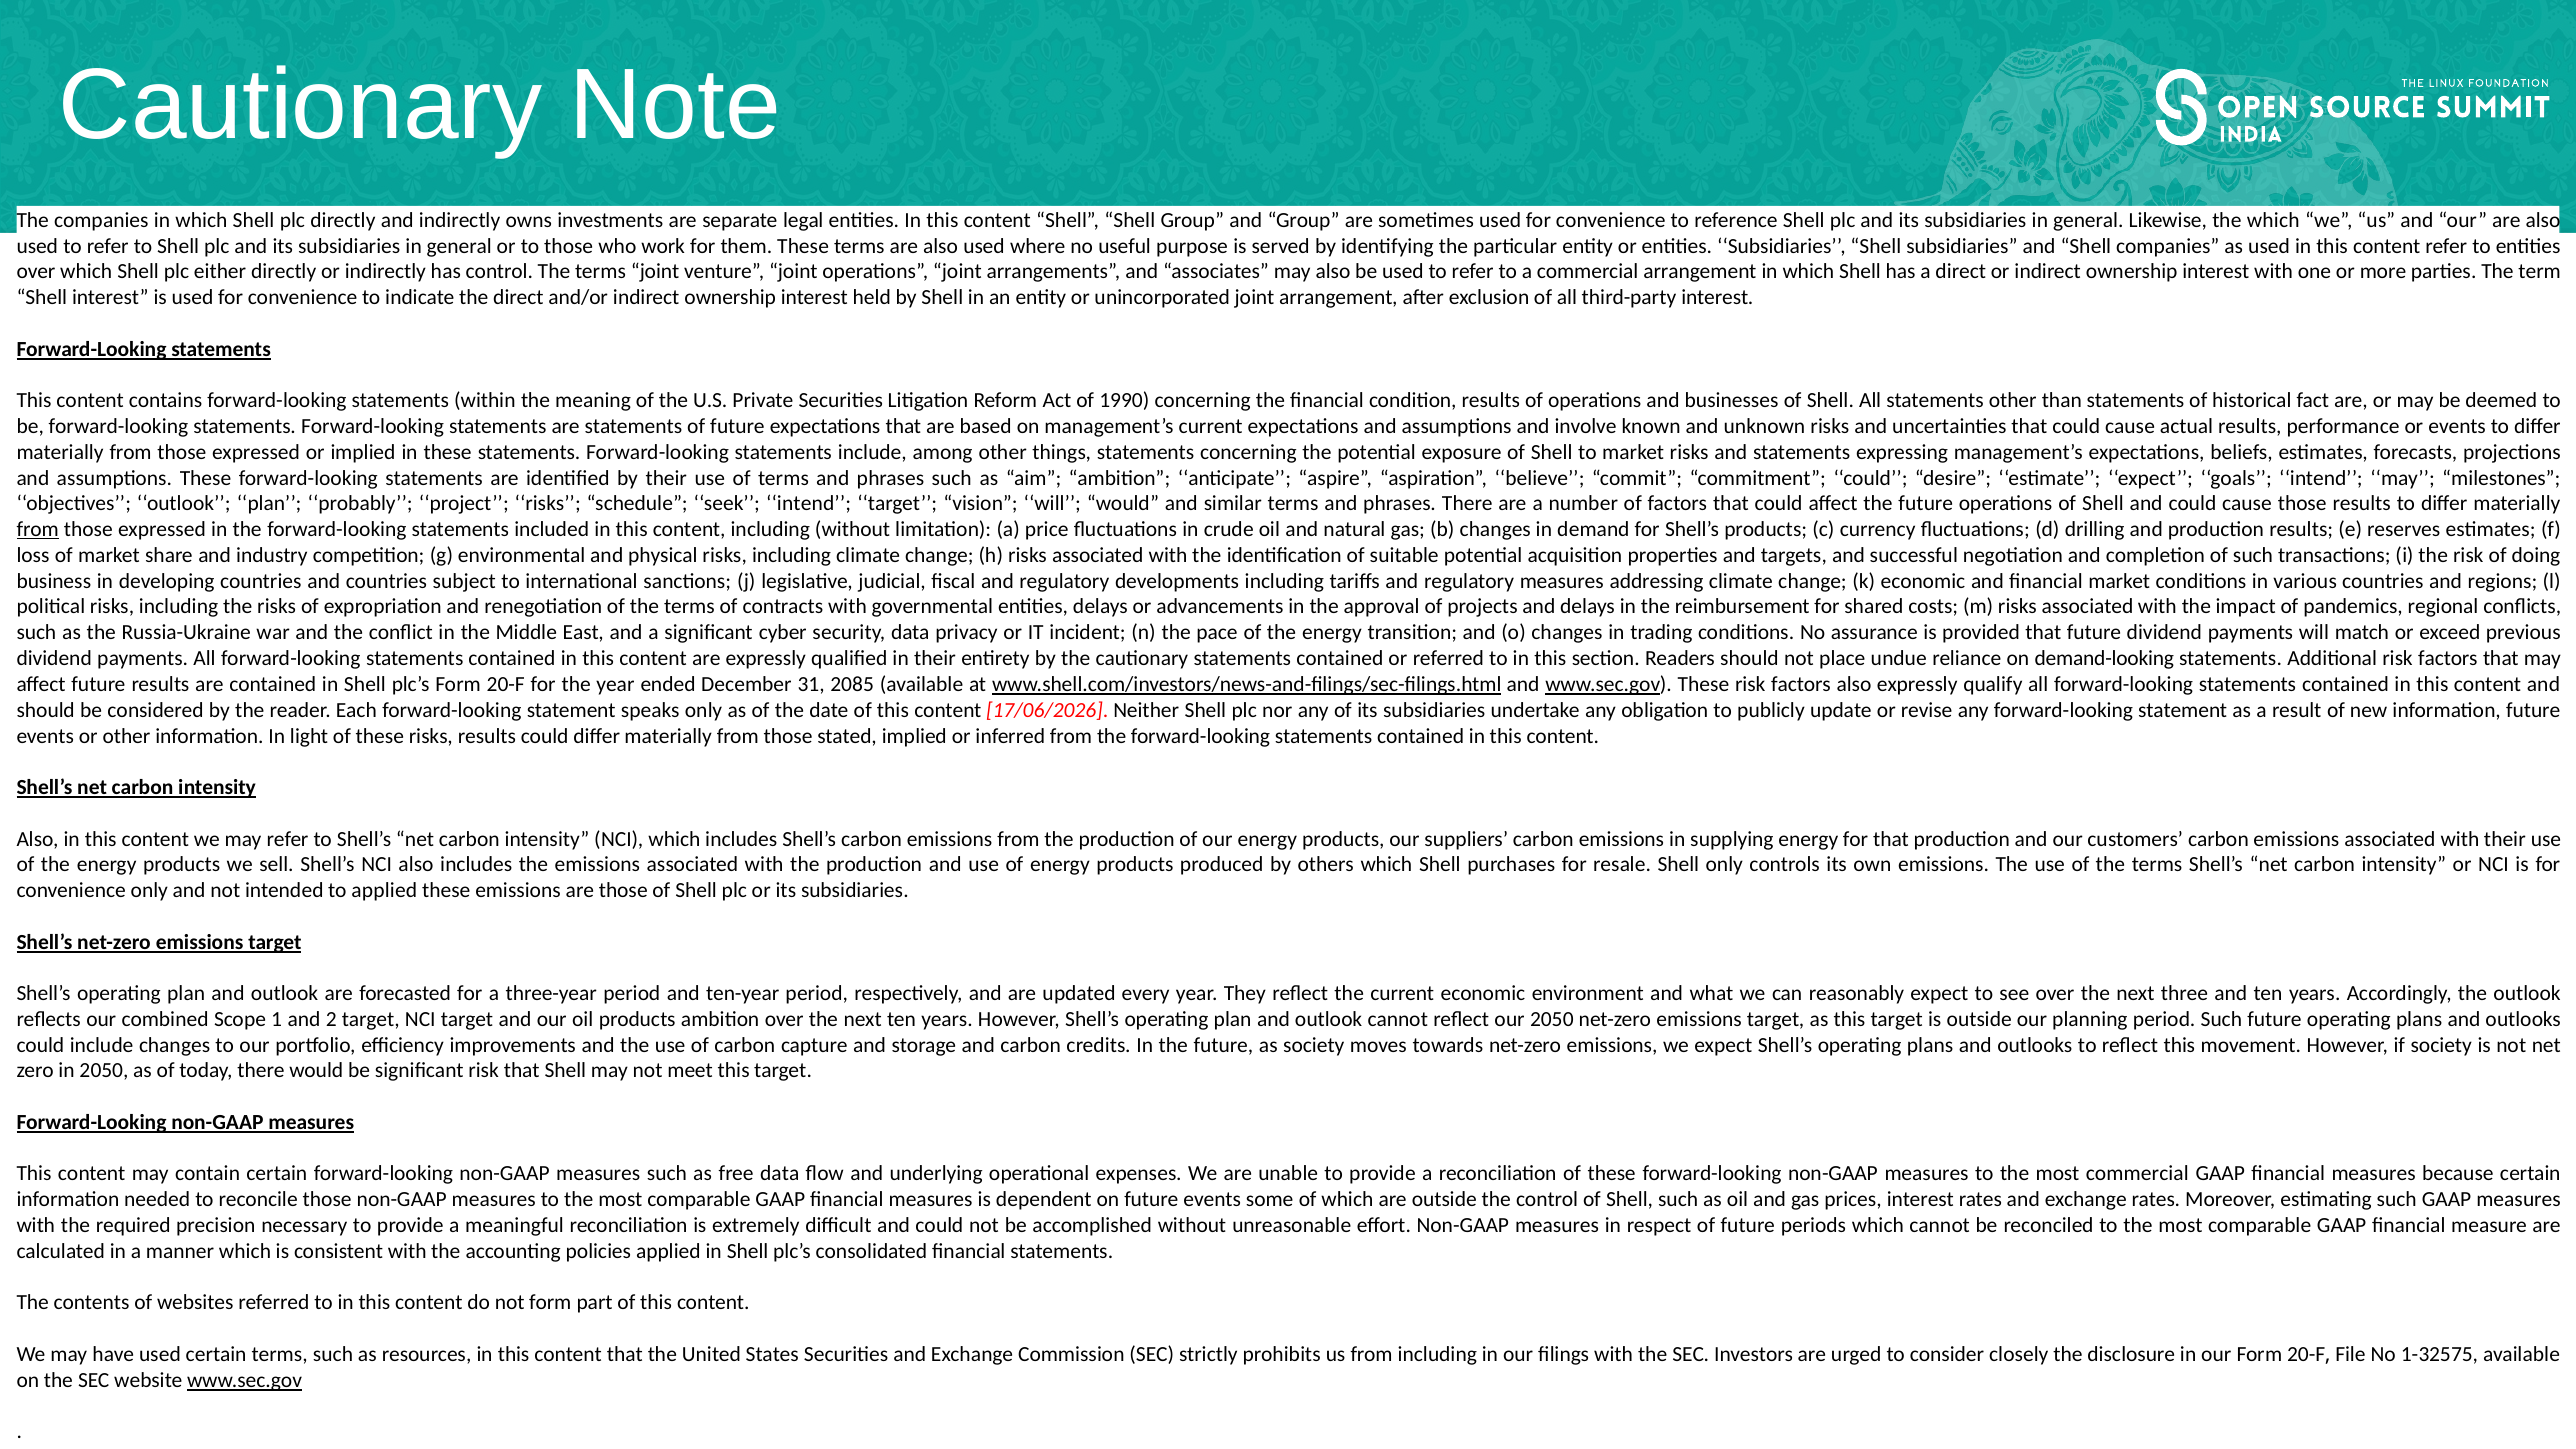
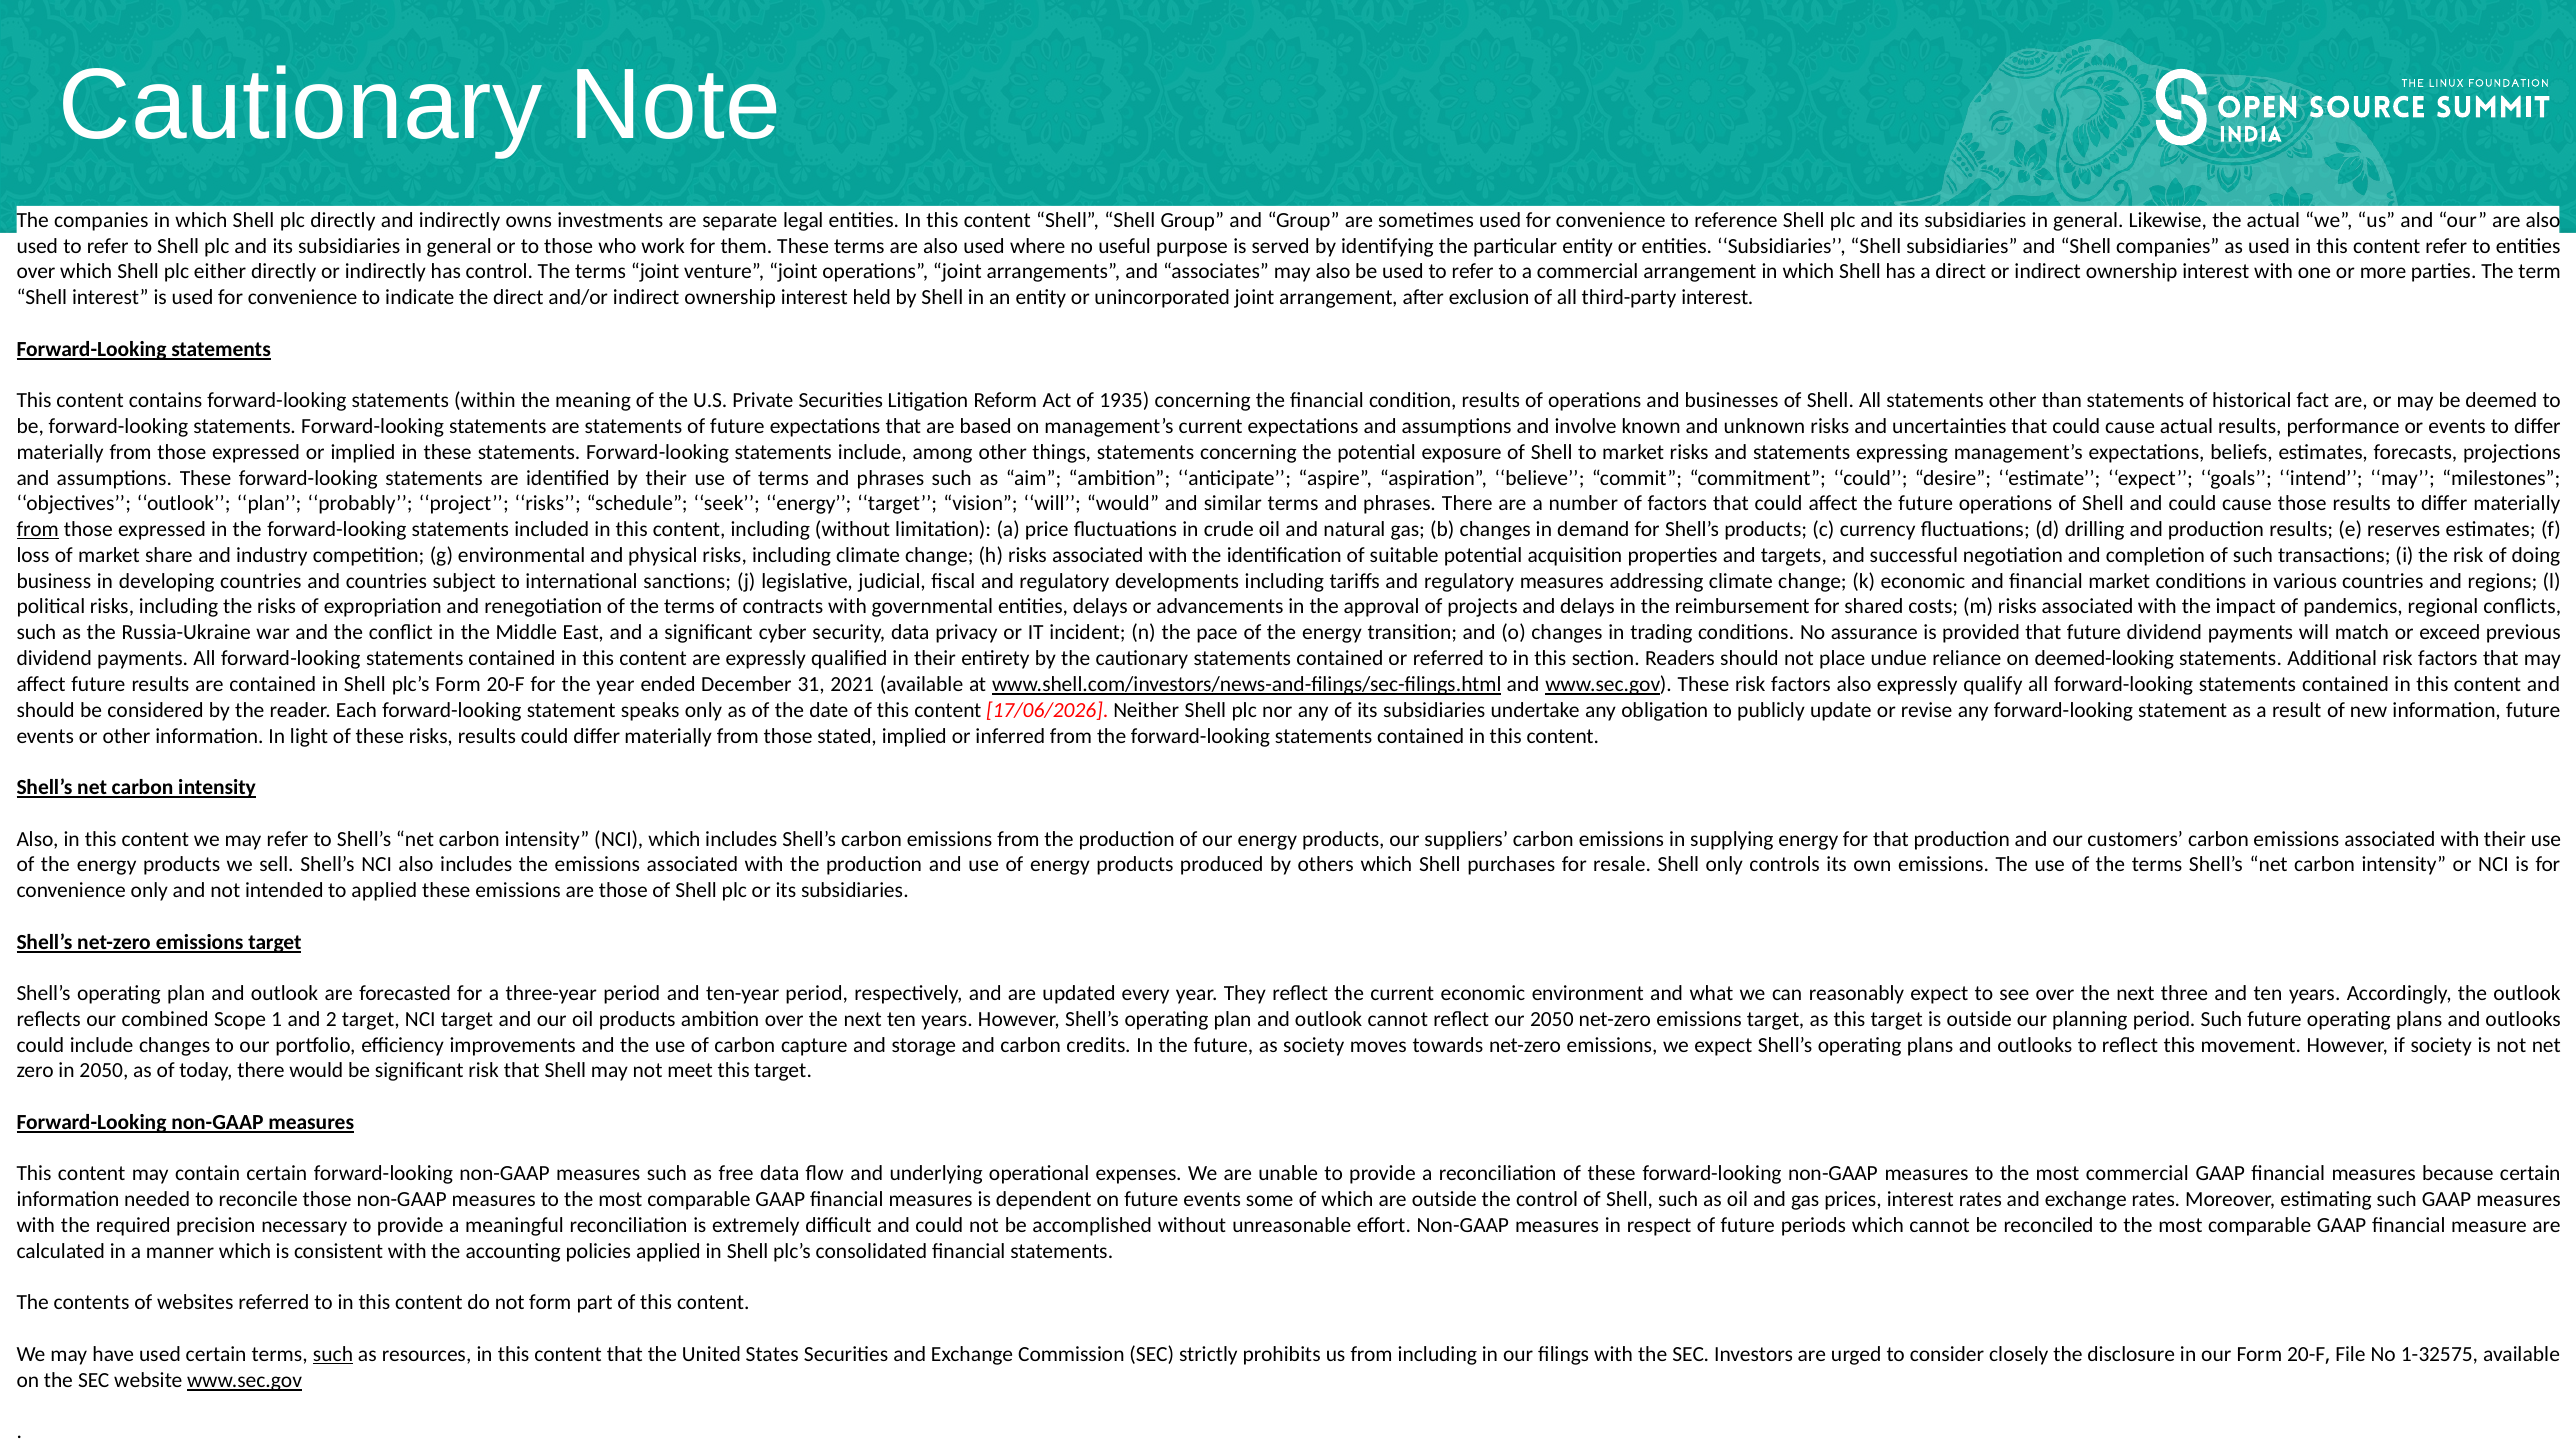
the which: which -> actual (2273, 220)
1990: 1990 -> 1935 (1124, 401)
seek intend: intend -> energy (809, 504)
demand-looking: demand-looking -> deemed-looking (2104, 658)
2085: 2085 -> 2021 (852, 684)
such underline: none -> present (333, 1354)
